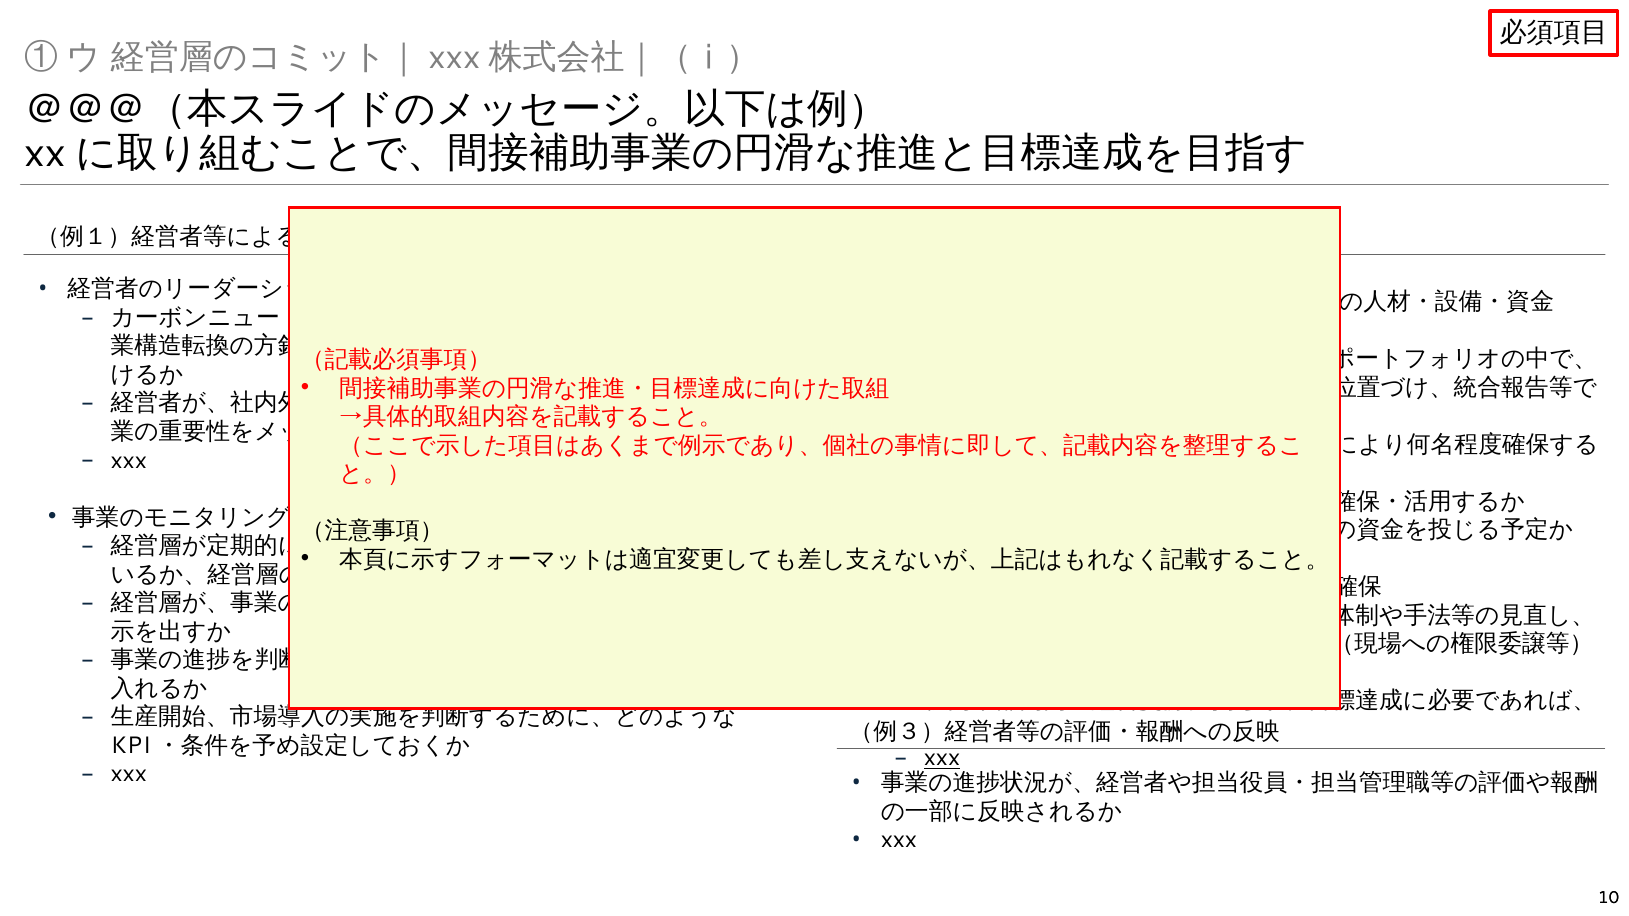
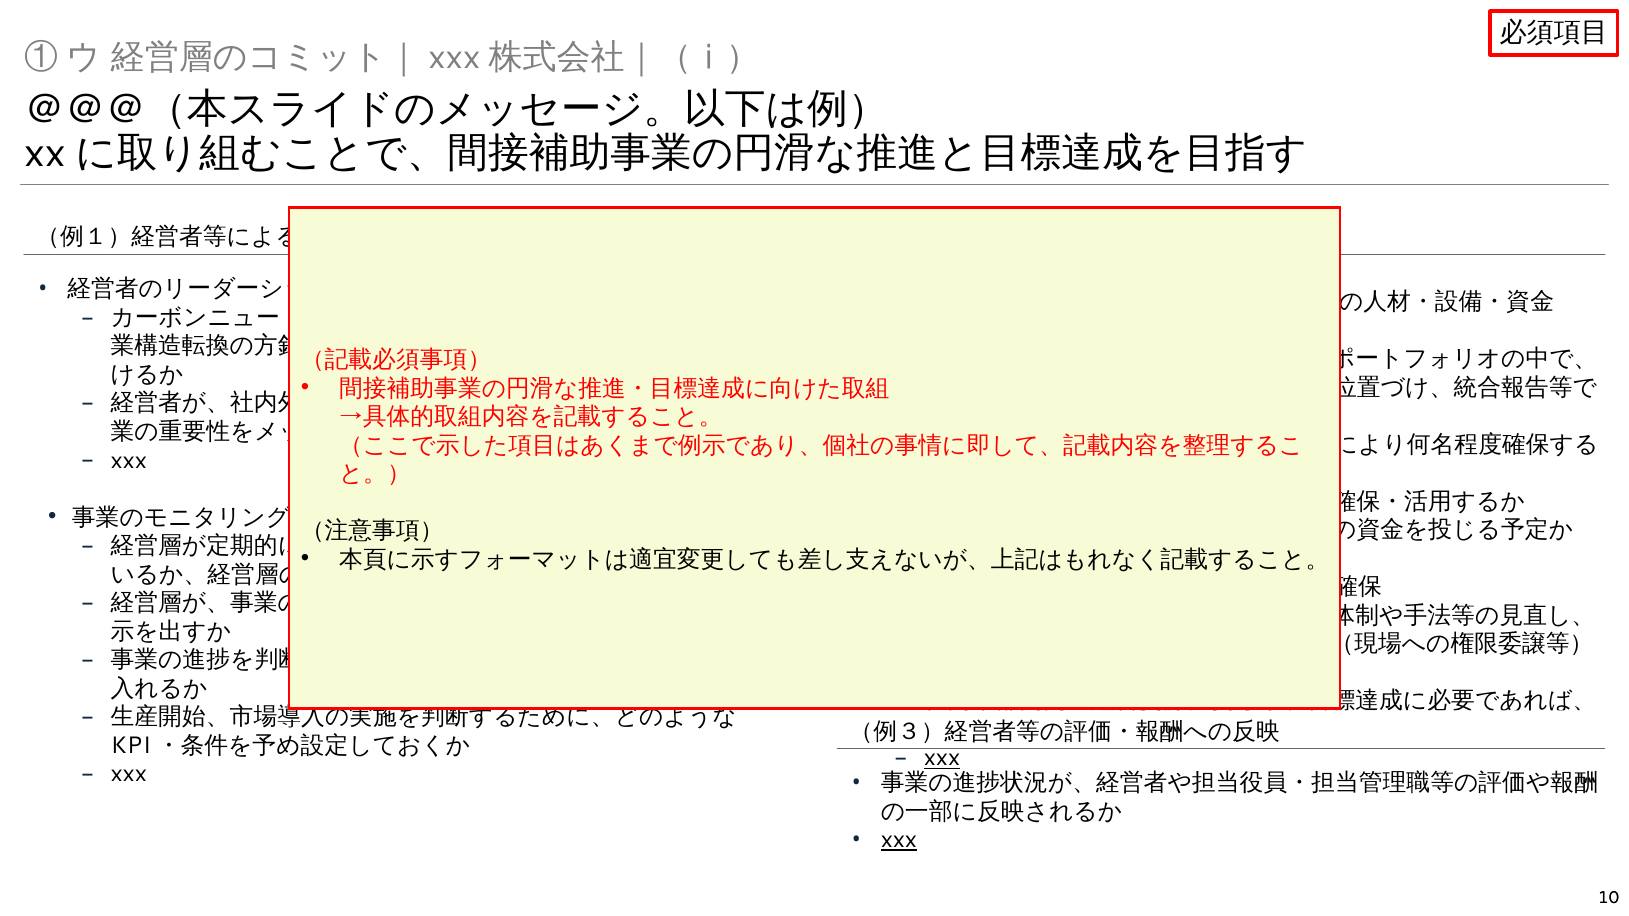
xxx underline: none -> present (899, 840)
